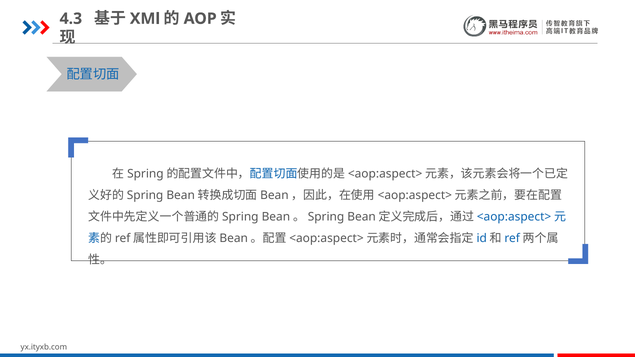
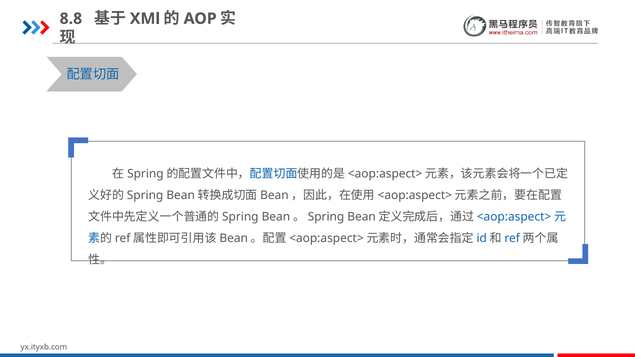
4.3: 4.3 -> 8.8 (71, 19)
